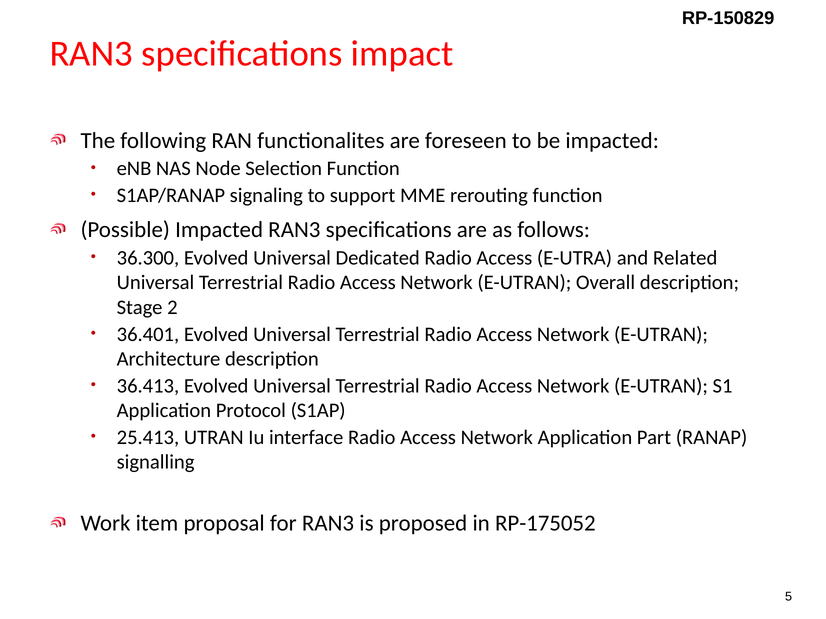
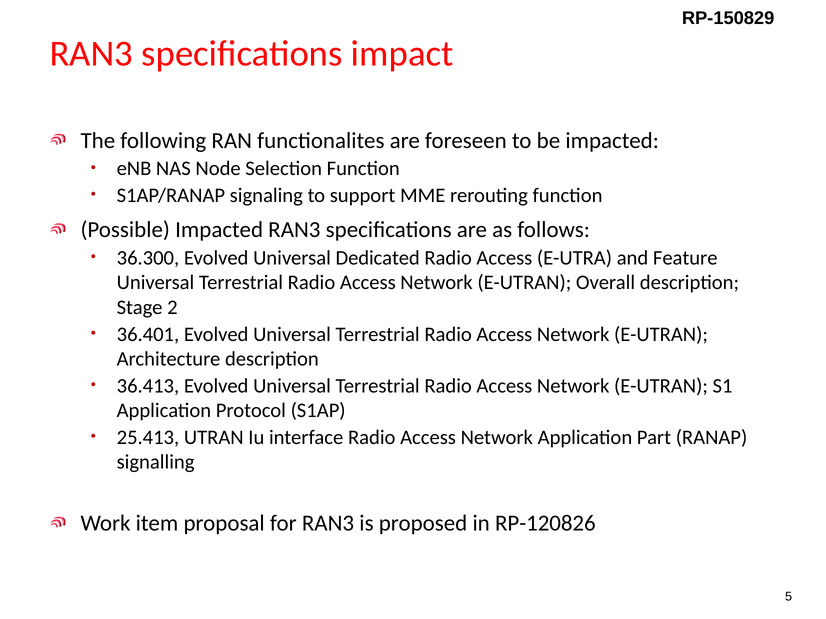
Related: Related -> Feature (685, 258)
RP-175052: RP-175052 -> RP-120826 (545, 524)
